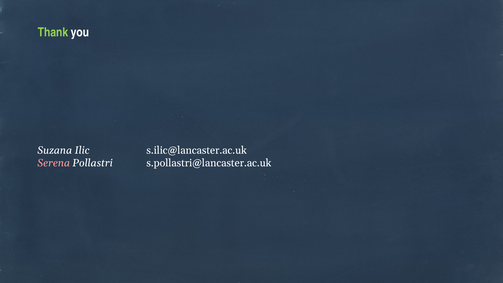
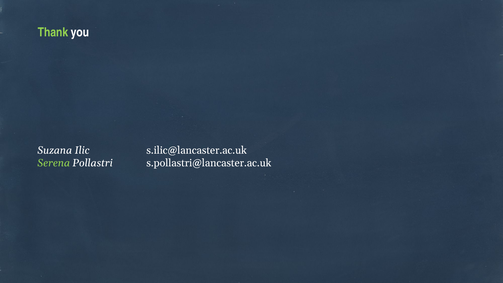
Serena colour: pink -> light green (54, 163)
